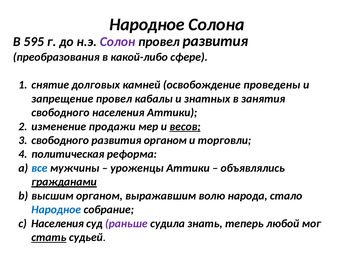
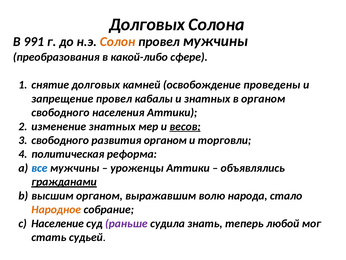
Народное: Народное -> Долговых (147, 24)
595: 595 -> 991 (34, 42)
Солон colour: purple -> orange (118, 42)
провел развития: развития -> мужчины (215, 41)
в занятия: занятия -> органом (263, 99)
изменение продажи: продажи -> знатных (112, 126)
Народное colour: blue -> orange (56, 209)
Населения: Населения -> Население (58, 223)
стать underline: present -> none (49, 237)
